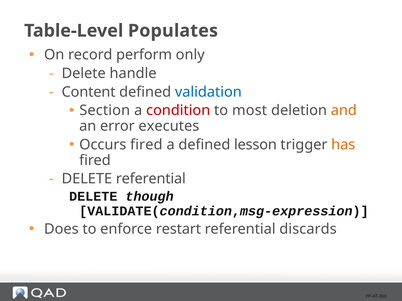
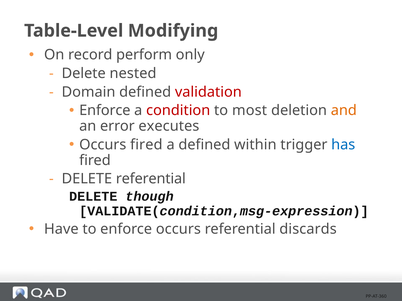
Populates: Populates -> Modifying (173, 31)
handle: handle -> nested (133, 74)
Content: Content -> Domain (89, 92)
validation colour: blue -> red (208, 92)
Section: Section -> Enforce (105, 111)
lesson: lesson -> within (255, 145)
has colour: orange -> blue (343, 145)
Does: Does -> Have (61, 229)
enforce restart: restart -> occurs (178, 229)
